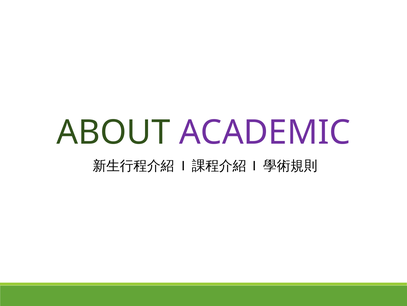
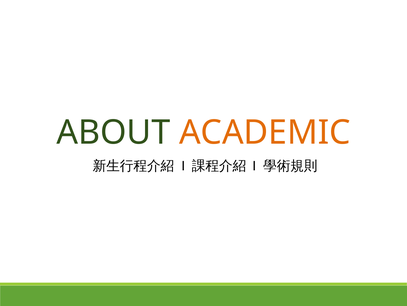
ACADEMIC colour: purple -> orange (265, 132)
